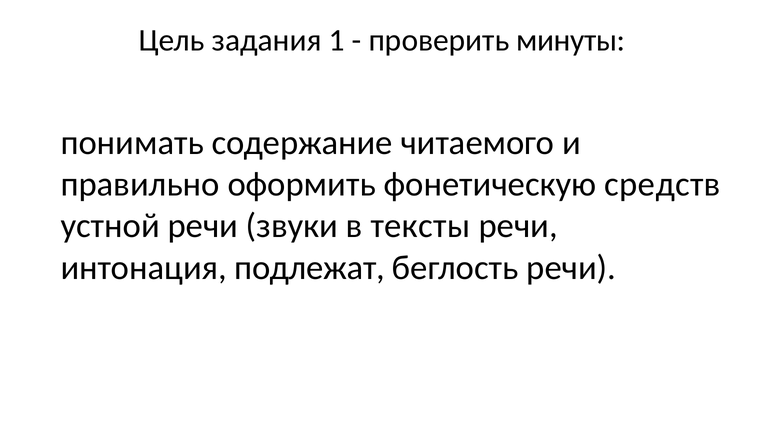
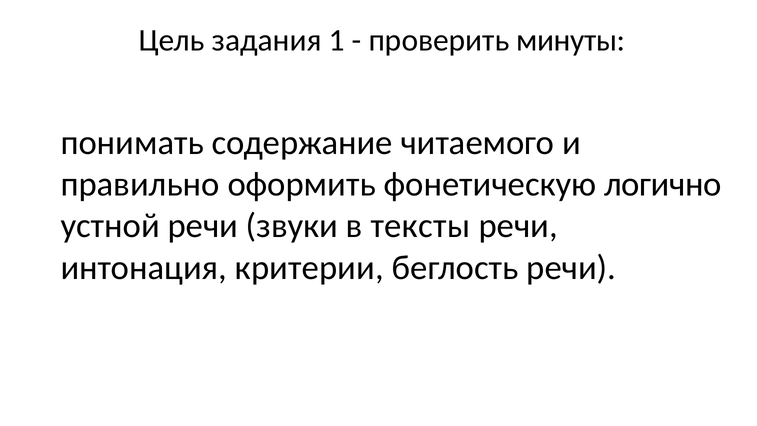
средств: средств -> логично (663, 184)
подлежат: подлежат -> критерии (309, 267)
